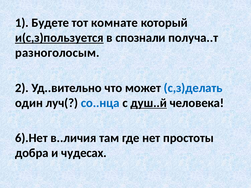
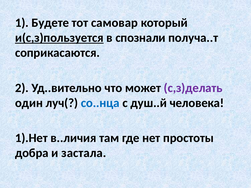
комнате: комнате -> самовар (114, 23)
разноголосым: разноголосым -> соприкасаются (57, 53)
с,з)делать colour: blue -> purple (193, 88)
душ..й underline: present -> none (149, 103)
6).Нет: 6).Нет -> 1).Нет (31, 138)
чудесах: чудесах -> застала (84, 153)
